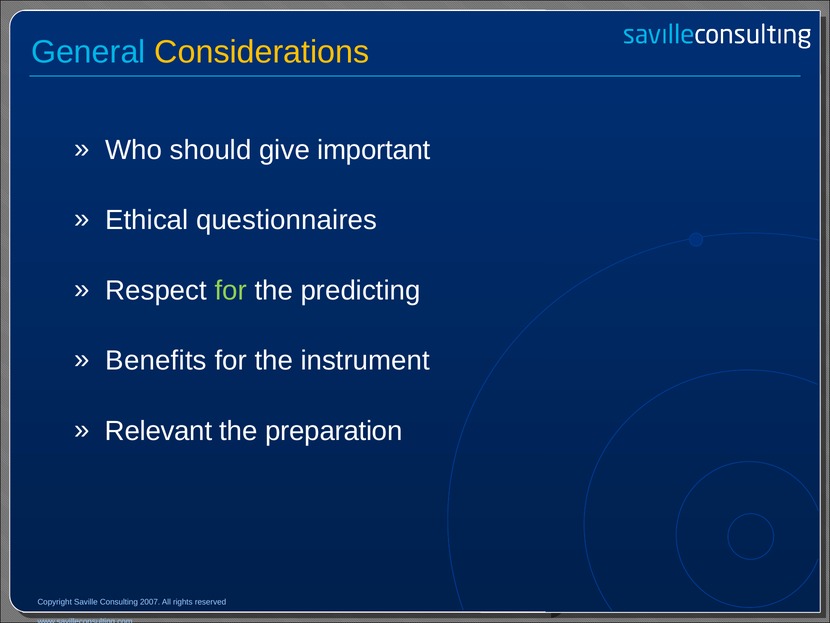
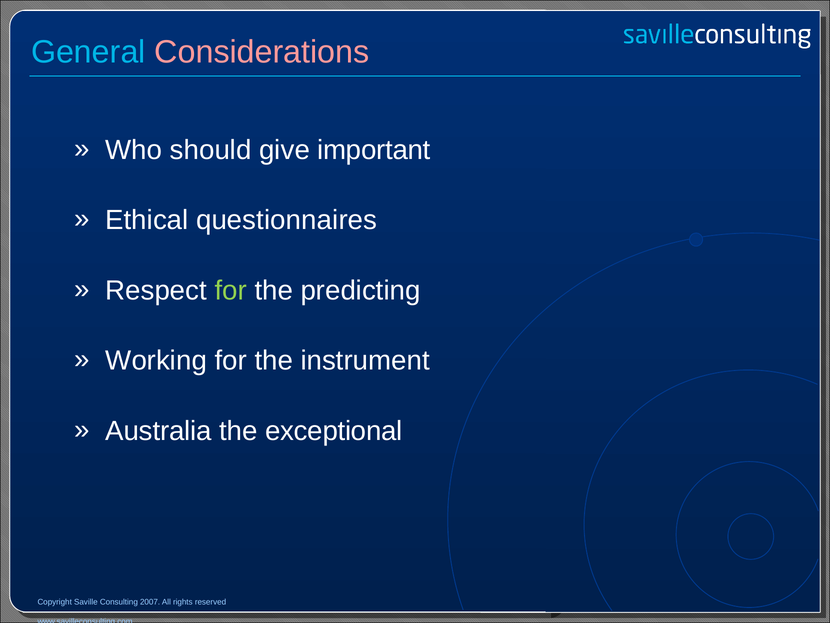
Considerations colour: yellow -> pink (262, 52)
Benefits: Benefits -> Working (156, 361)
Relevant: Relevant -> Australia (159, 431)
preparation: preparation -> exceptional (334, 431)
